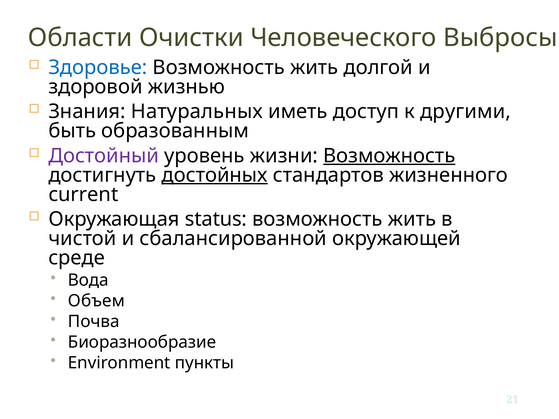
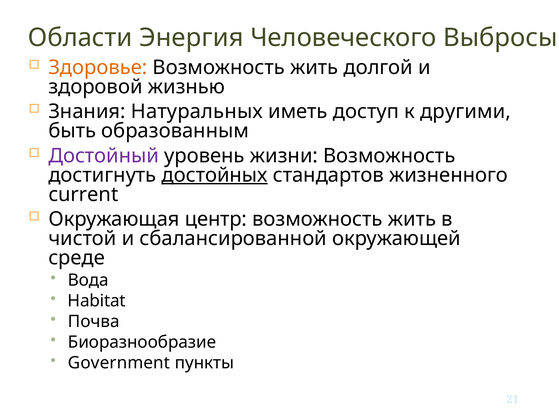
Очистки: Очистки -> Энергия (191, 38)
Здоровье colour: blue -> orange (98, 67)
Возможность underline: present -> none (389, 156)
status: status -> центр (216, 219)
Объем: Объем -> Habitat (97, 301)
Environment: Environment -> Government (119, 363)
